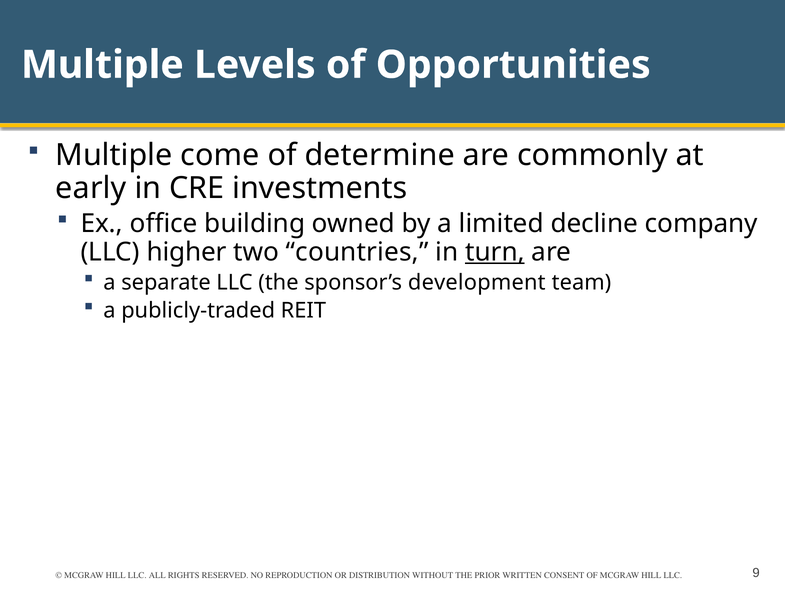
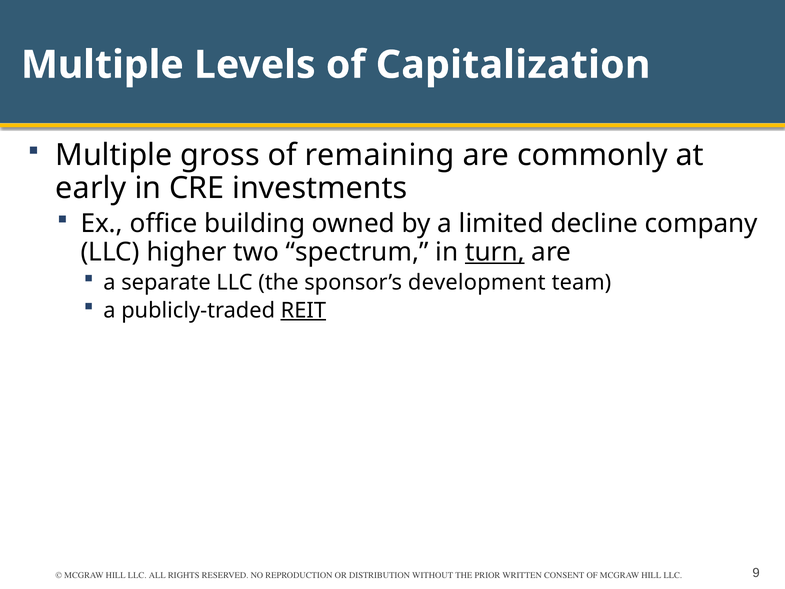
Opportunities: Opportunities -> Capitalization (513, 65)
come: come -> gross (220, 155)
determine: determine -> remaining (380, 155)
countries: countries -> spectrum (357, 252)
REIT underline: none -> present (303, 310)
